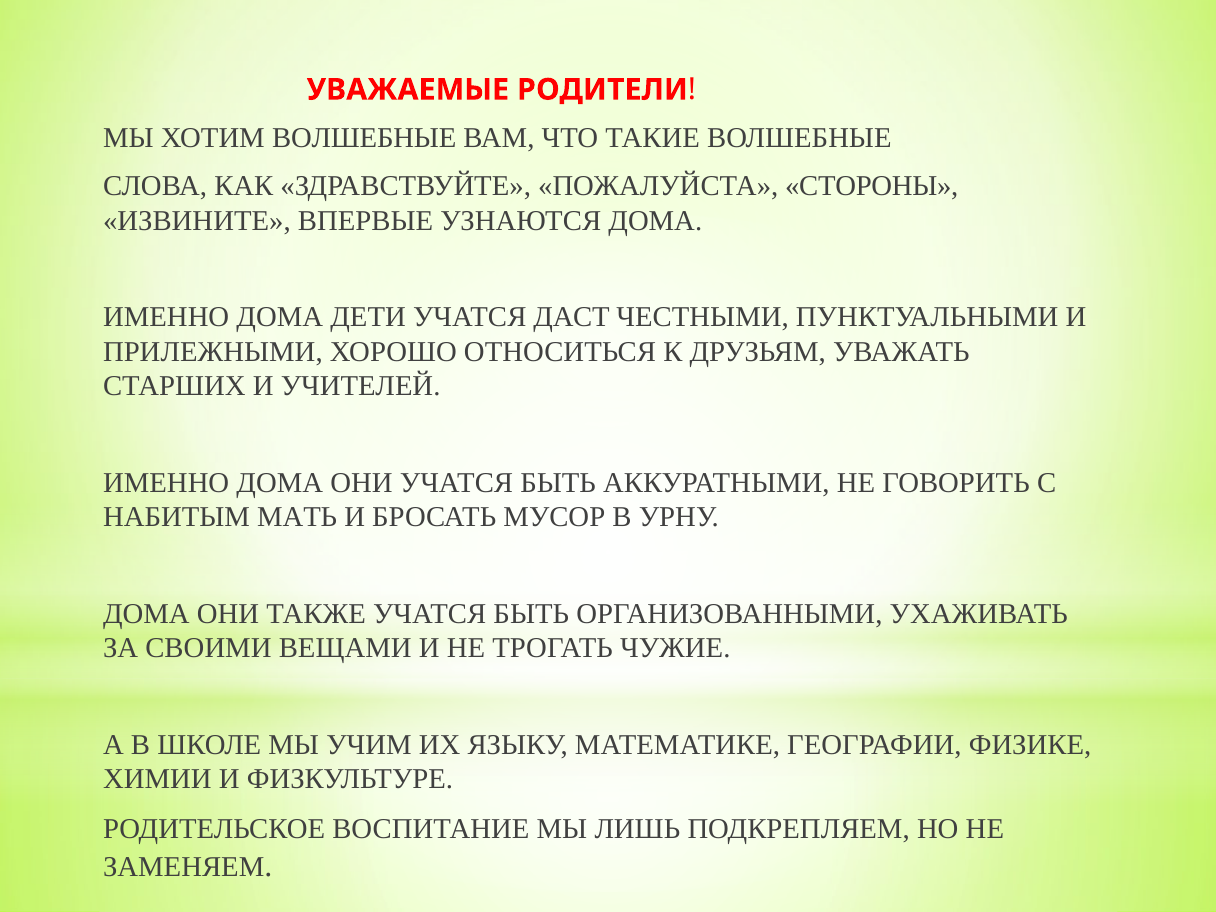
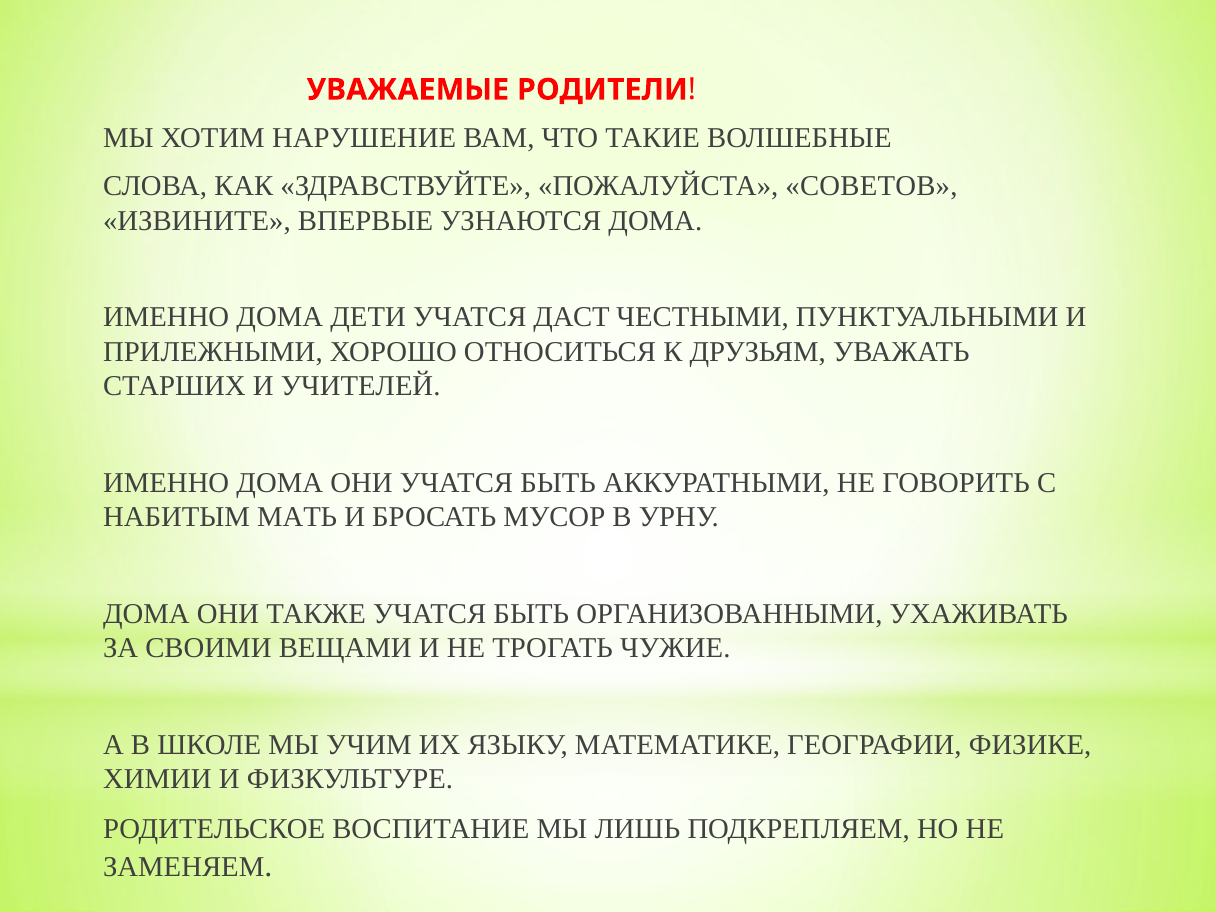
ХОТИМ ВОЛШЕБНЫЕ: ВОЛШЕБНЫЕ -> НАРУШЕНИЕ (364, 138)
СТОРОНЫ: СТОРОНЫ -> СОВЕТОВ (871, 186)
